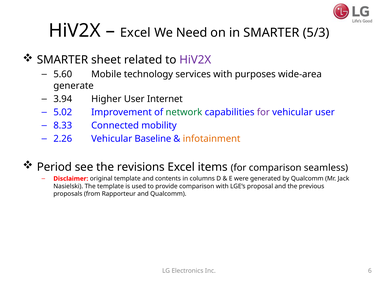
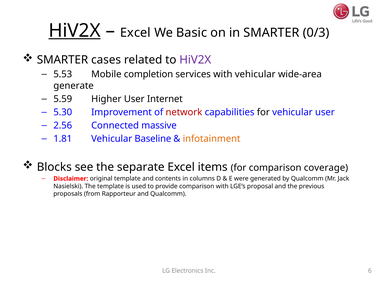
HiV2X underline: none -> present (75, 31)
Need: Need -> Basic (192, 33)
5/3: 5/3 -> 0/3 (316, 33)
sheet: sheet -> cases (106, 60)
5.60: 5.60 -> 5.53 (63, 74)
technology: technology -> completion (149, 74)
with purposes: purposes -> vehicular (255, 74)
3.94: 3.94 -> 5.59 (63, 99)
5.02: 5.02 -> 5.30 (63, 112)
network colour: green -> red (184, 112)
for colour: purple -> black (263, 112)
8.33: 8.33 -> 2.56 (63, 125)
mobility: mobility -> massive (159, 125)
2.26: 2.26 -> 1.81 (63, 138)
Period: Period -> Blocks (54, 167)
revisions: revisions -> separate (141, 167)
seamless: seamless -> coverage (326, 167)
